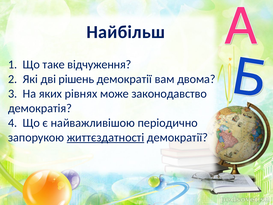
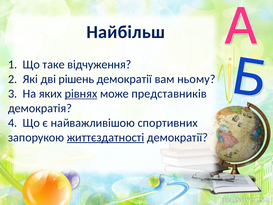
двома: двома -> ньому (196, 79)
рівнях underline: none -> present (81, 94)
законодавство: законодавство -> представників (169, 94)
періодично: періодично -> спортивних (168, 123)
